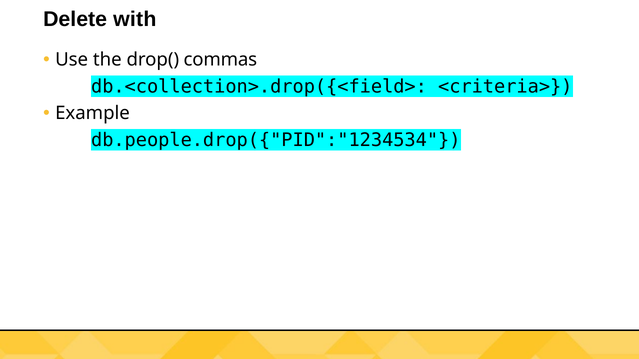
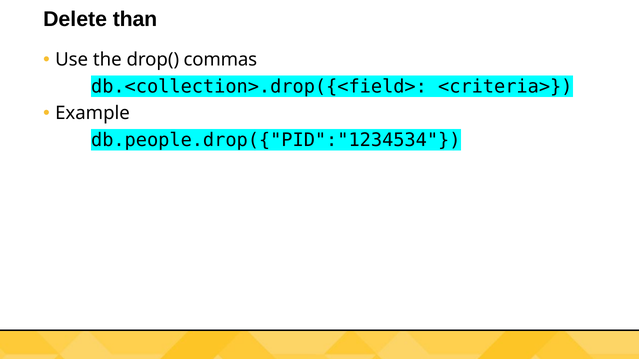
with: with -> than (135, 19)
